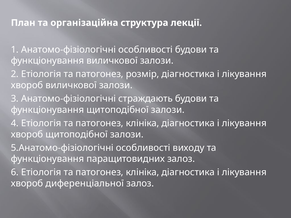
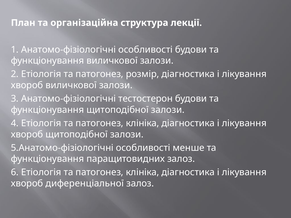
страждають: страждають -> тестостерон (146, 99)
виходу: виходу -> менше (189, 148)
